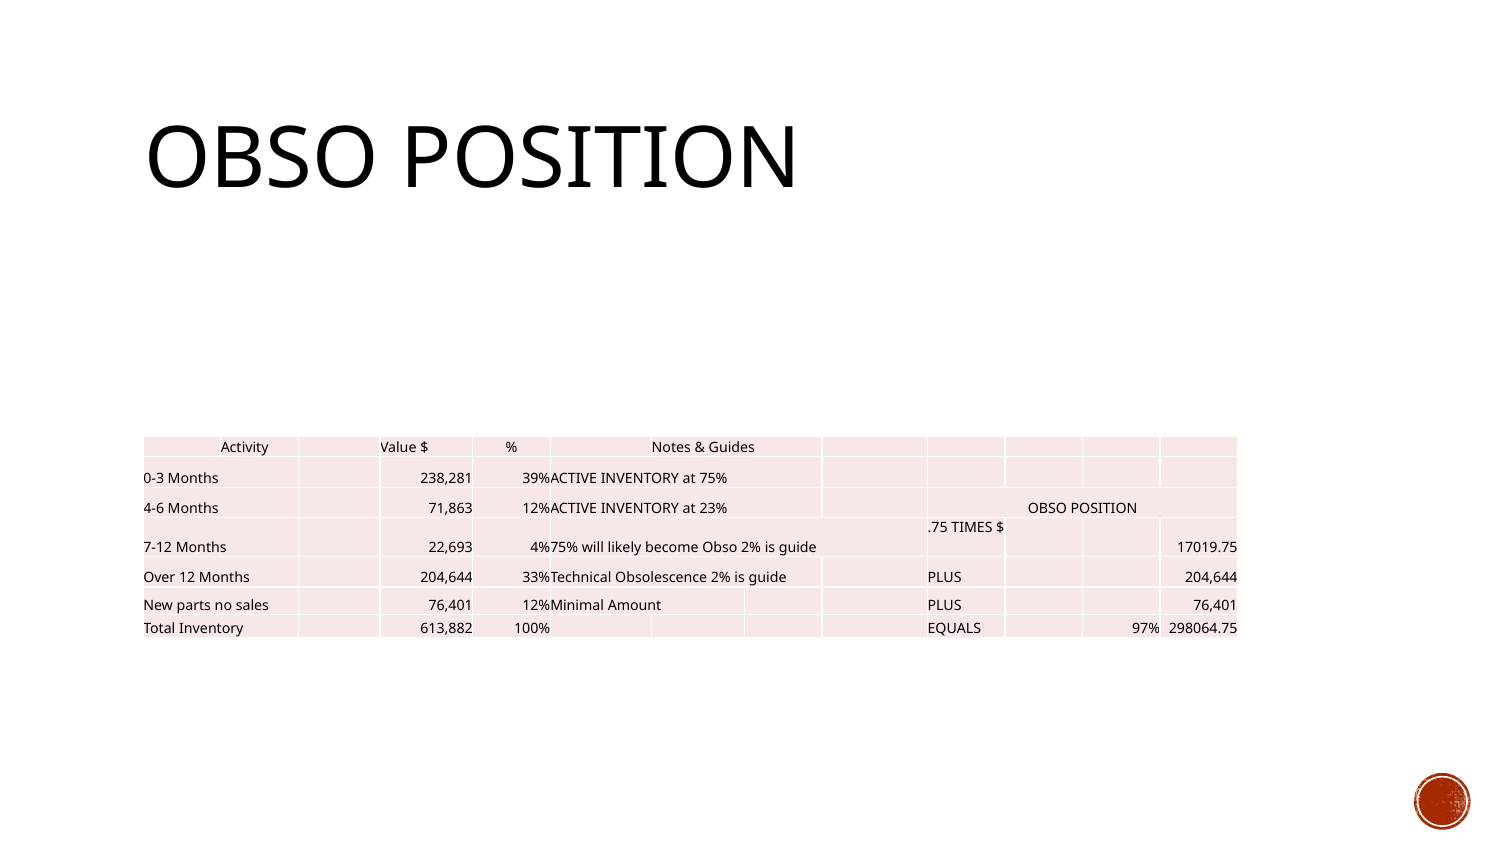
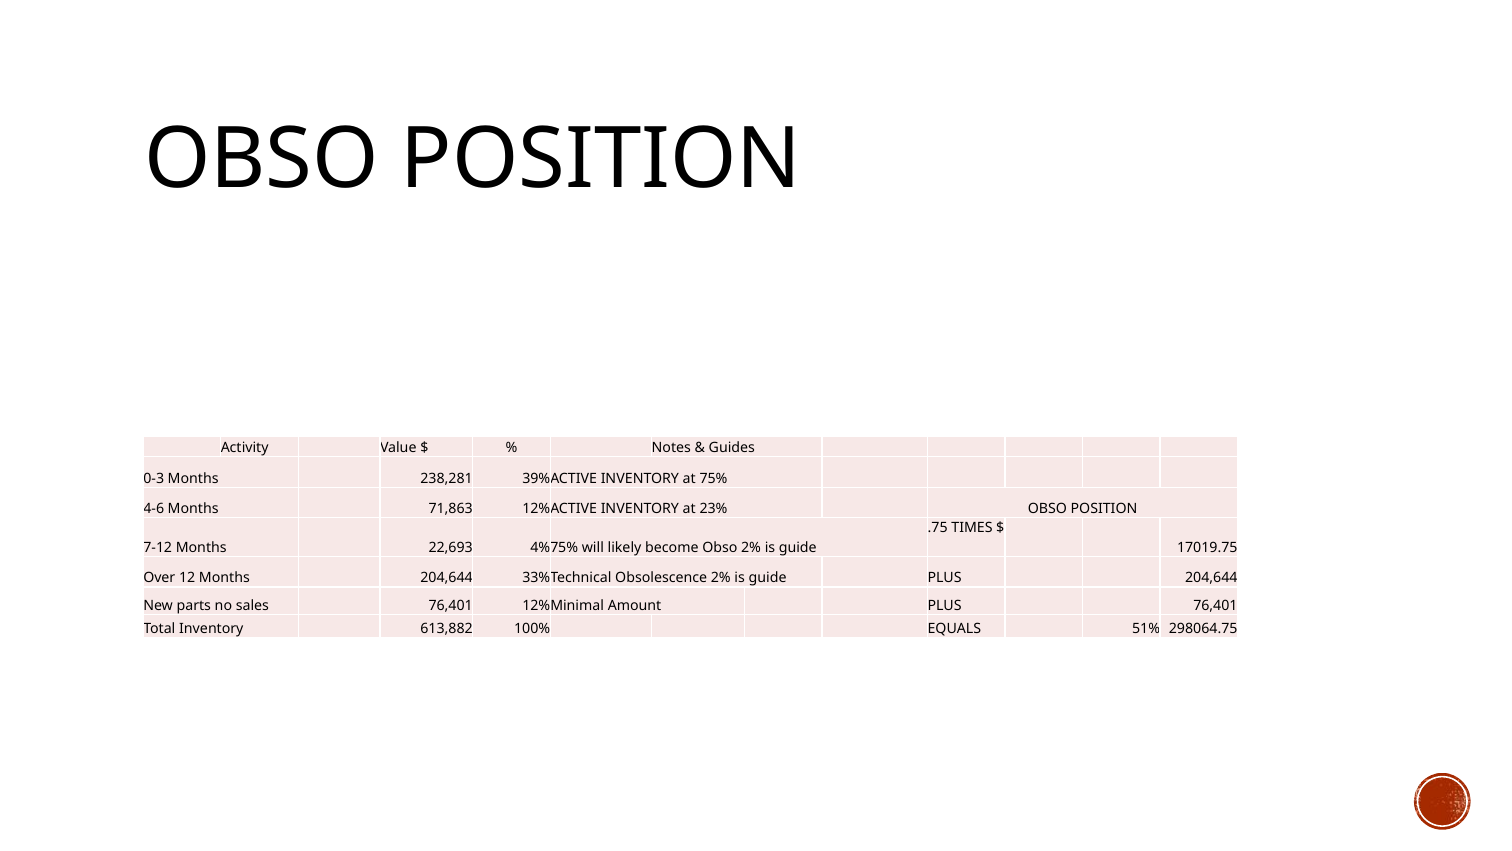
97%: 97% -> 51% (1146, 628)
